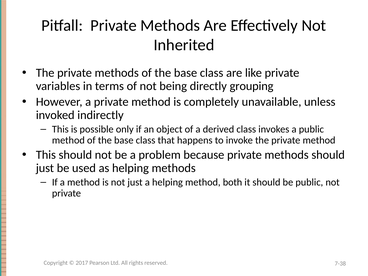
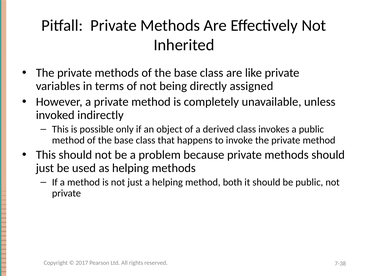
grouping: grouping -> assigned (251, 86)
